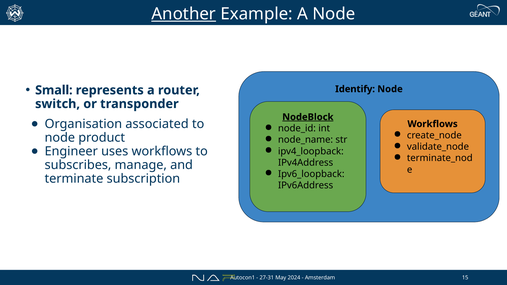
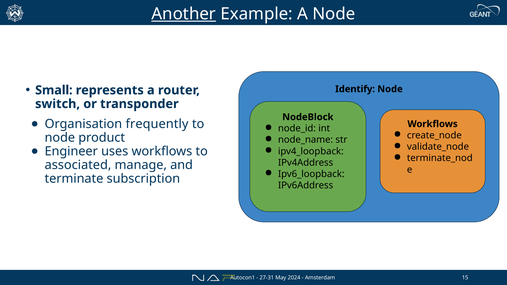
NodeBlock underline: present -> none (308, 117)
associated: associated -> frequently (157, 124)
subscribes: subscribes -> associated (78, 165)
